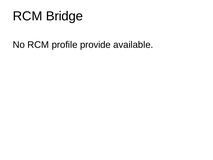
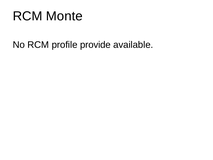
Bridge: Bridge -> Monte (64, 16)
